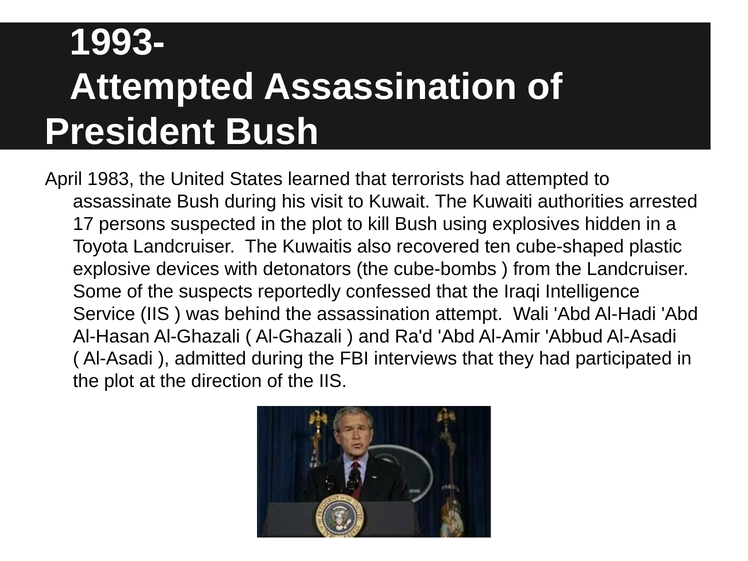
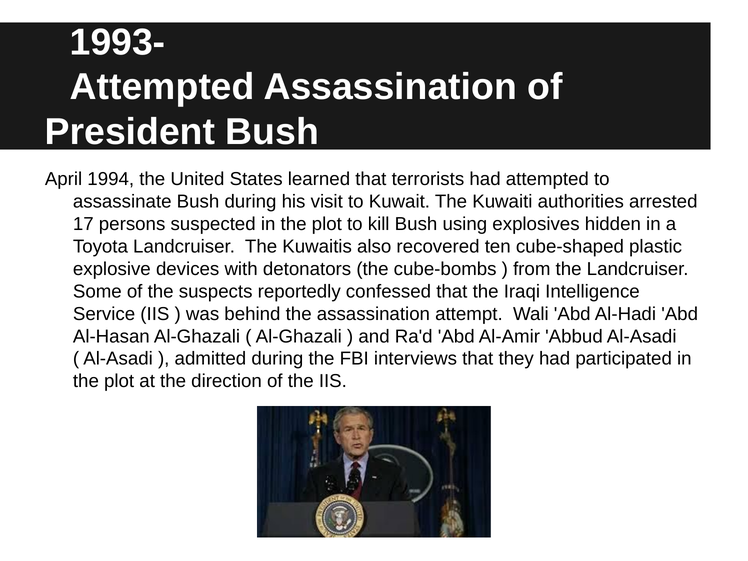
1983: 1983 -> 1994 (111, 179)
